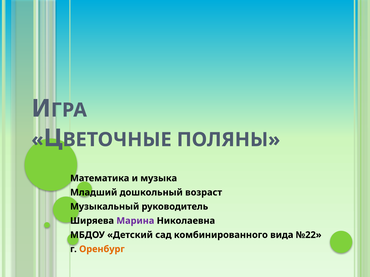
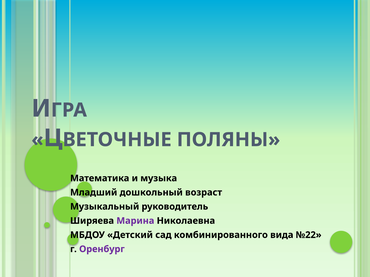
Оренбург colour: orange -> purple (102, 250)
